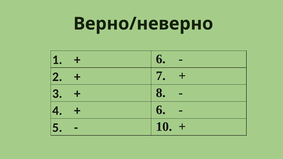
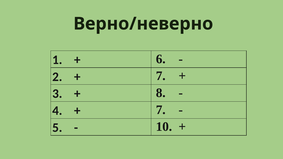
6: 6 -> 7 (161, 110)
